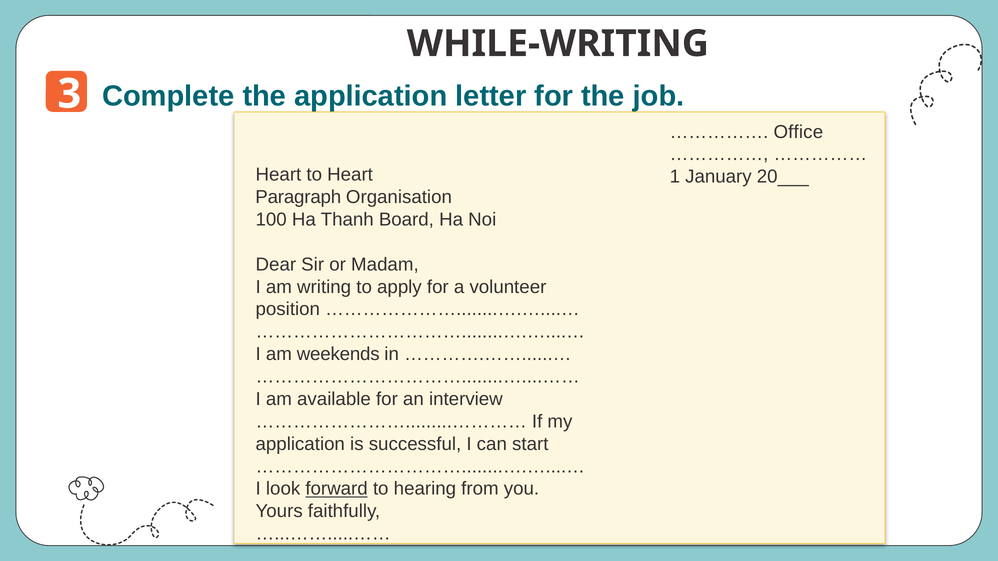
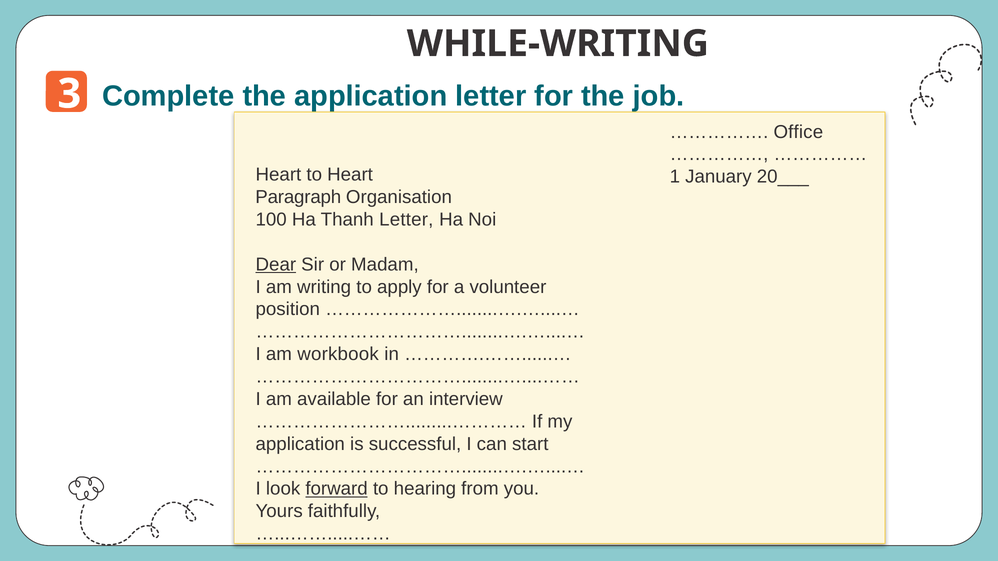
Thanh Board: Board -> Letter (406, 220)
Dear underline: none -> present (276, 265)
weekends: weekends -> workbook (338, 354)
